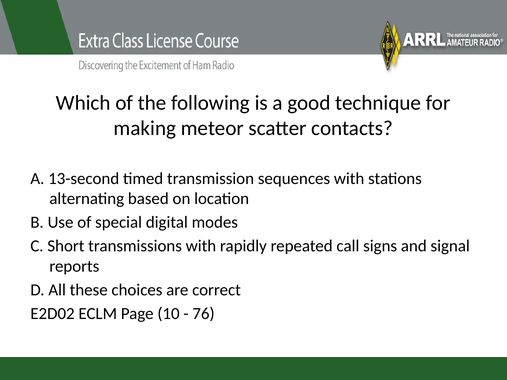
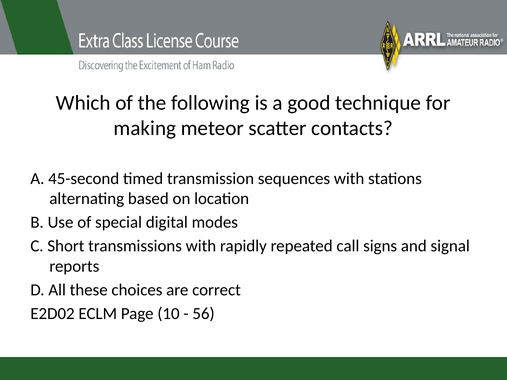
13-second: 13-second -> 45-second (84, 179)
76: 76 -> 56 (204, 314)
